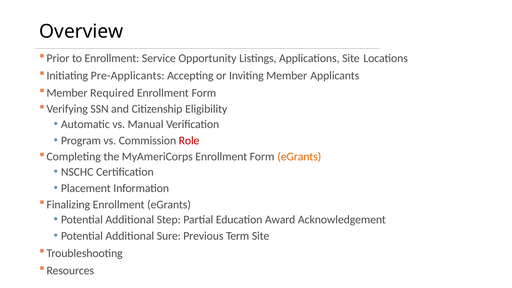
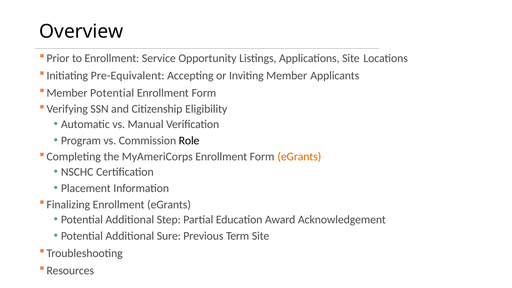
Pre-Applicants: Pre-Applicants -> Pre-Equivalent (128, 76)
Member Required: Required -> Potential (112, 93)
Role colour: red -> black (189, 141)
